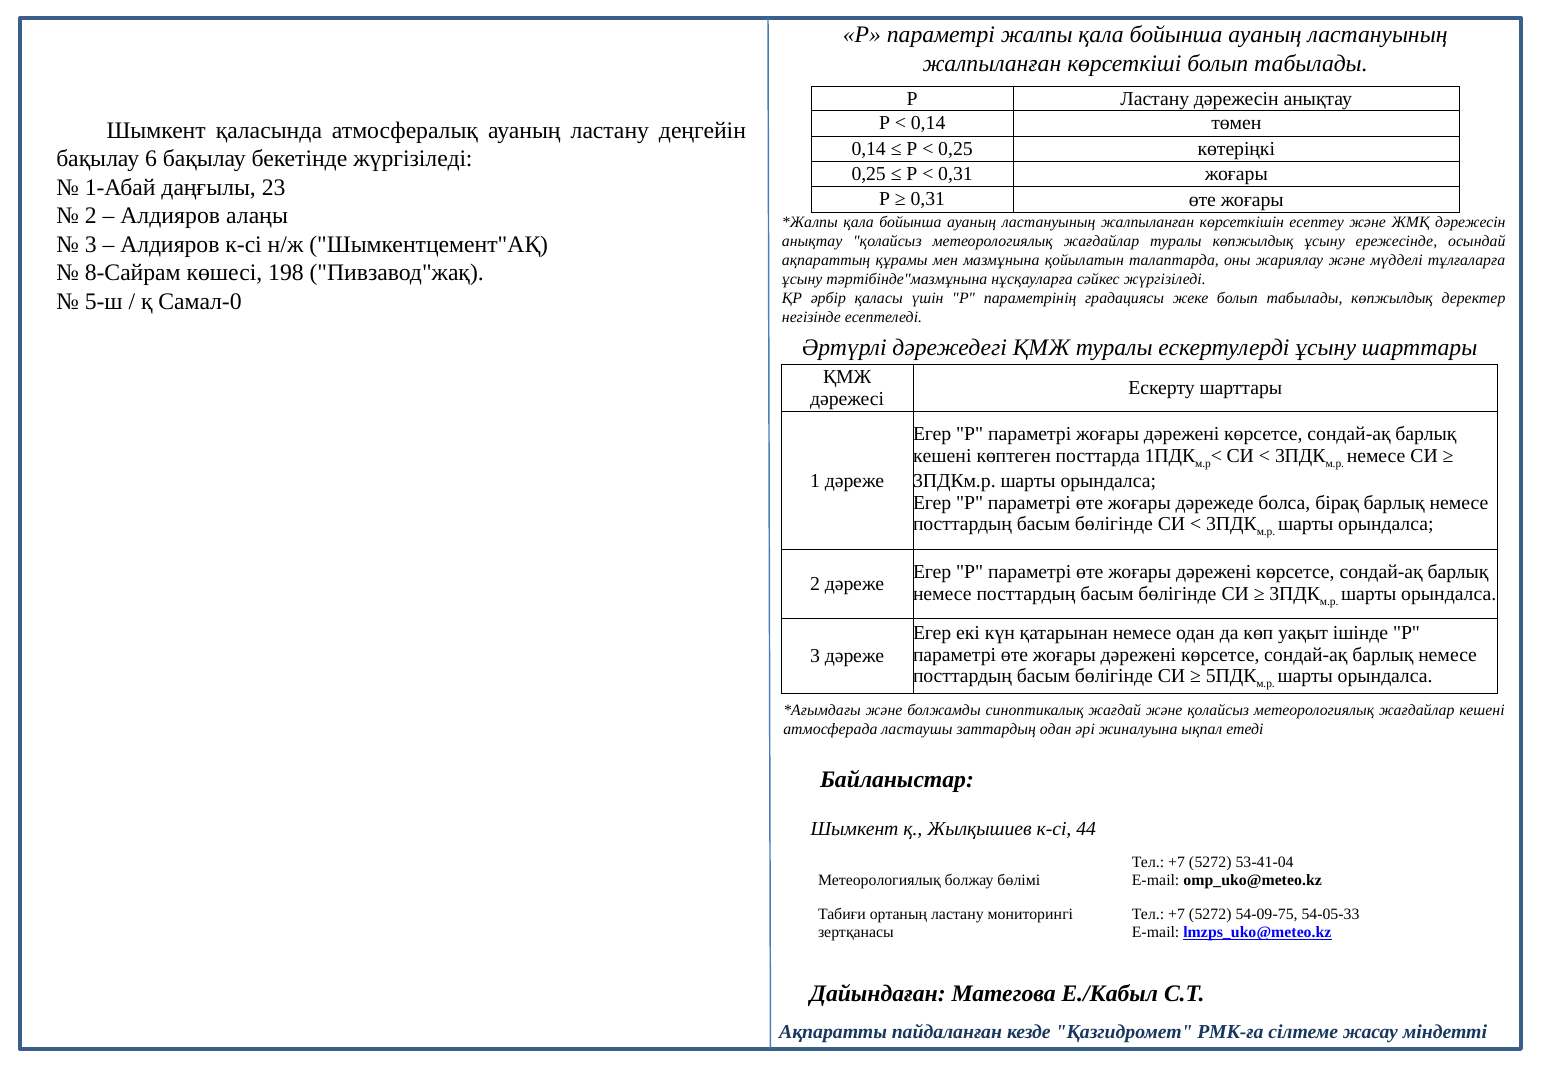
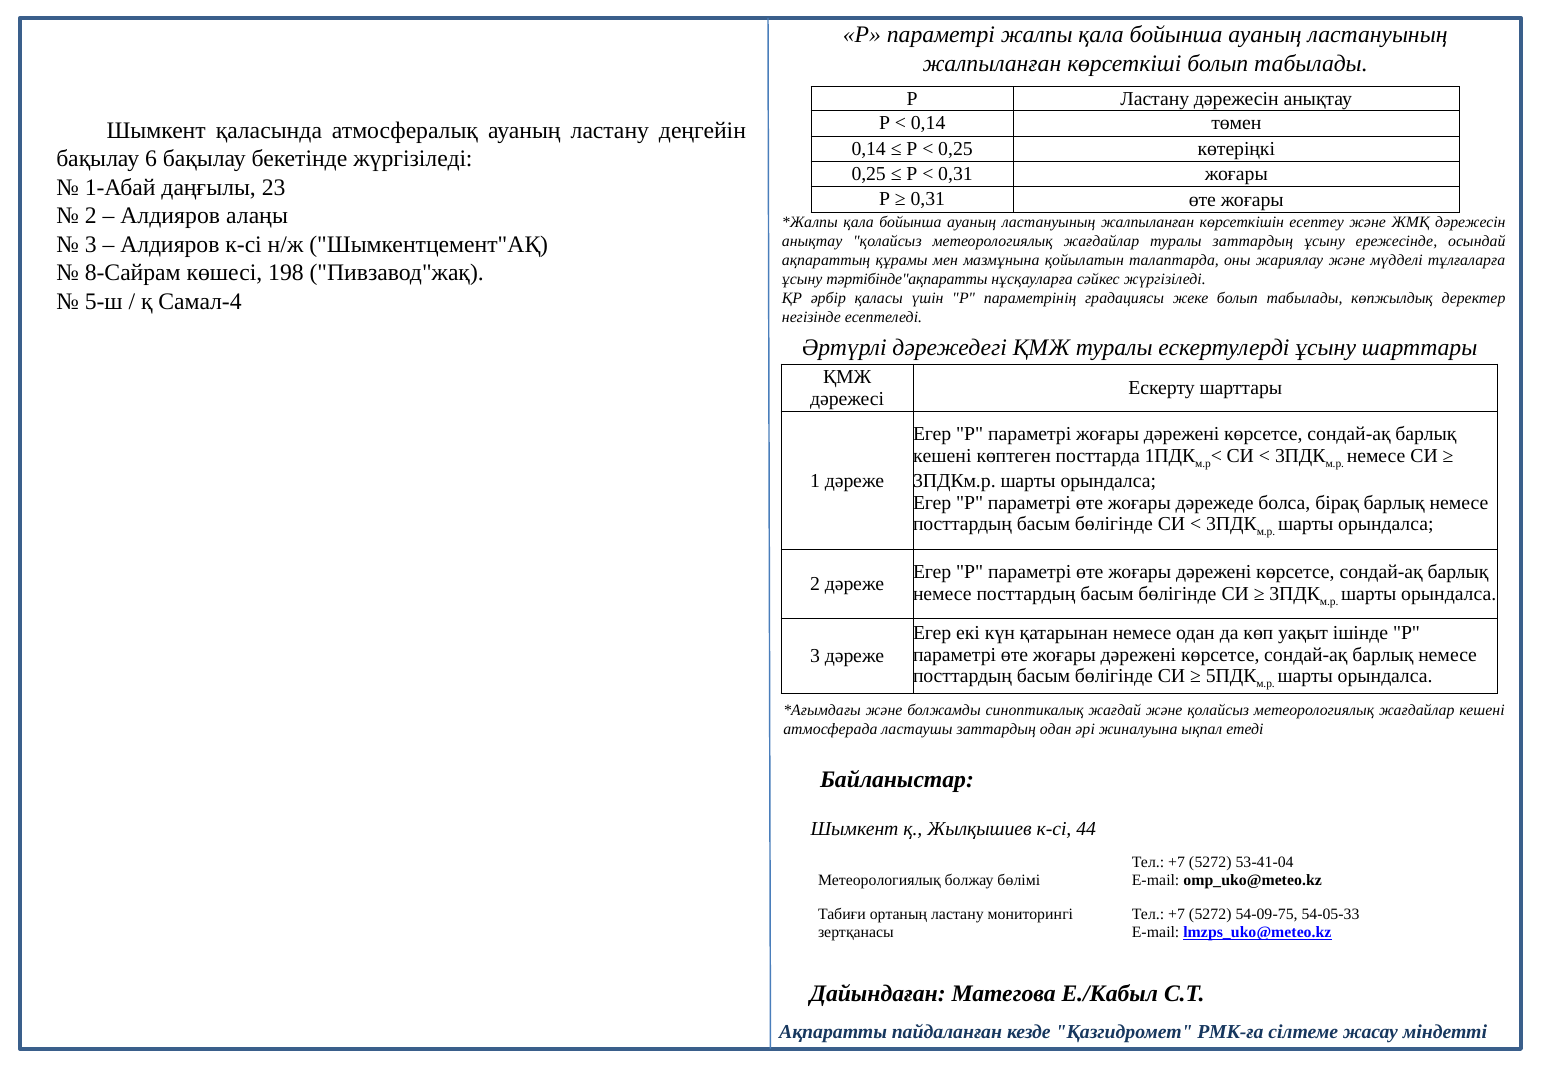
туралы көпжылдық: көпжылдық -> заттардың (1253, 241)
тәртібінде"мазмұнына: тәртібінде"мазмұнына -> тәртібінде"ақпаратты (907, 279)
Самал-0: Самал-0 -> Самал-4 (200, 301)
